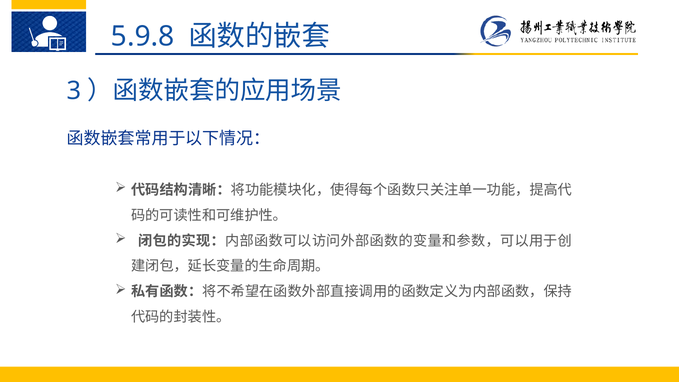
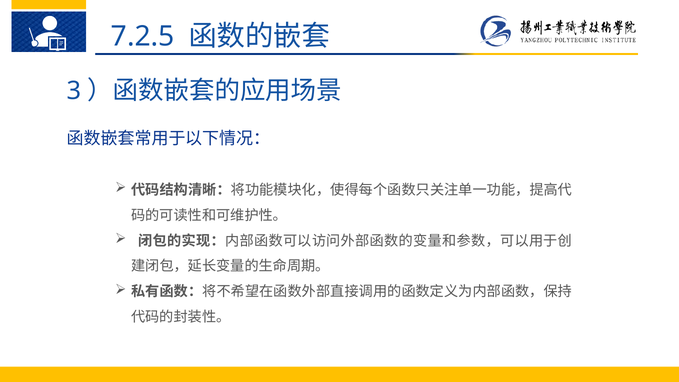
5.9.8: 5.9.8 -> 7.2.5 (143, 36)
